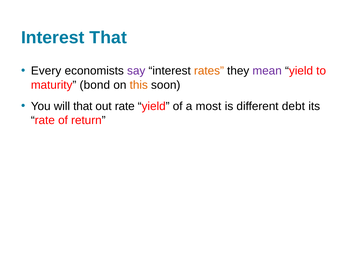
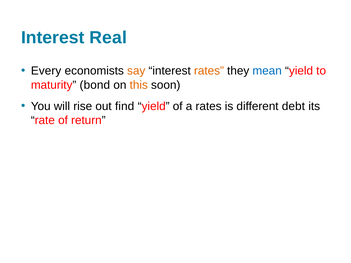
Interest That: That -> Real (108, 38)
say colour: purple -> orange (136, 71)
mean colour: purple -> blue (267, 71)
will that: that -> rise (83, 106)
out rate: rate -> find (125, 106)
a most: most -> rates (209, 106)
